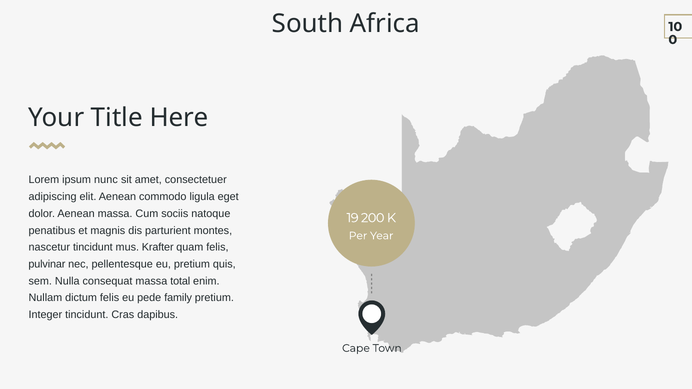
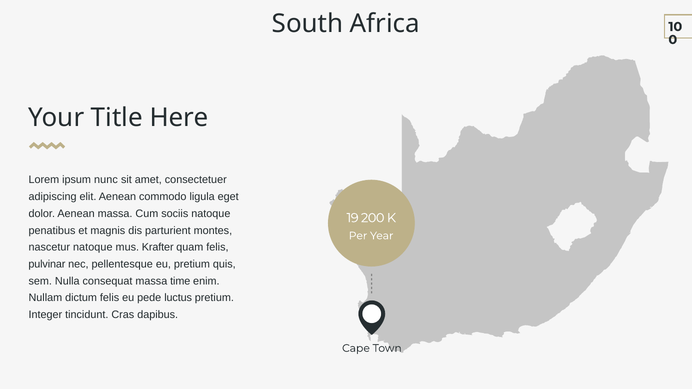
nascetur tincidunt: tincidunt -> natoque (93, 247)
total: total -> time (180, 281)
family: family -> luctus (178, 298)
